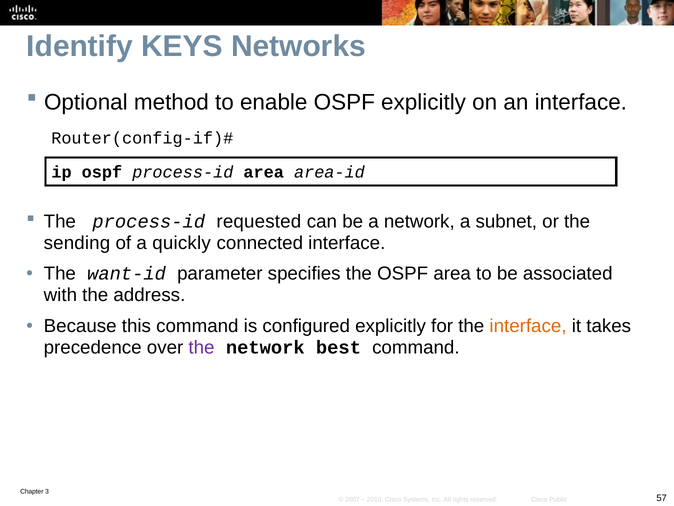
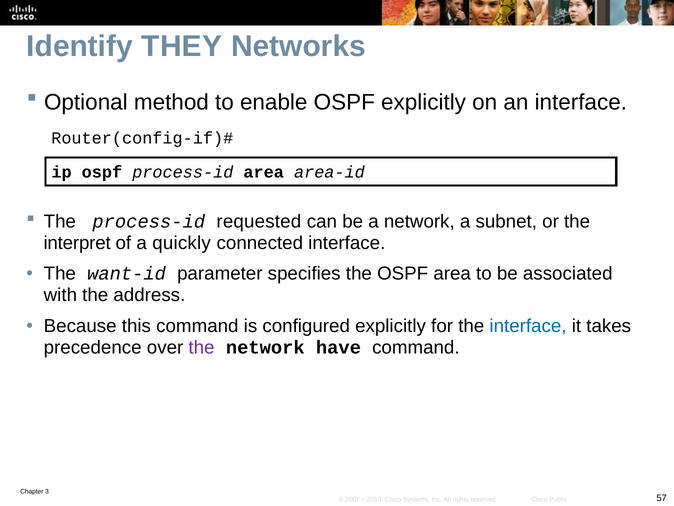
KEYS: KEYS -> THEY (182, 46)
sending: sending -> interpret (77, 243)
interface colour: orange -> blue (528, 326)
best: best -> have (338, 347)
